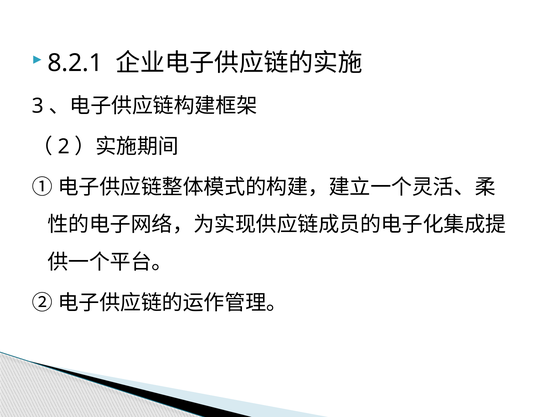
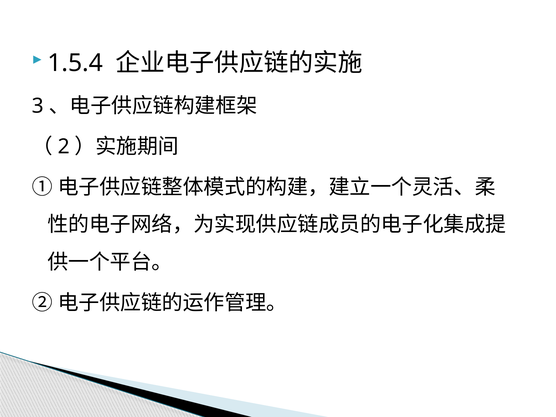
8.2.1: 8.2.1 -> 1.5.4 (75, 63)
